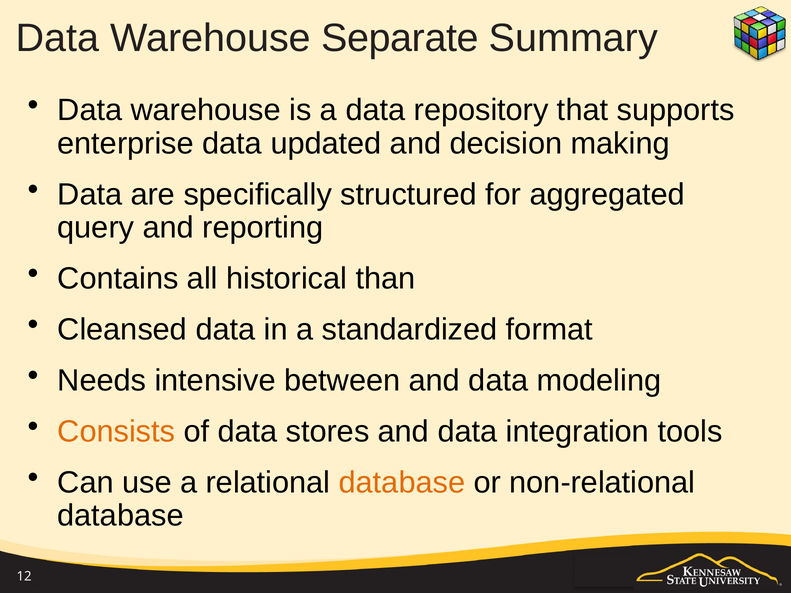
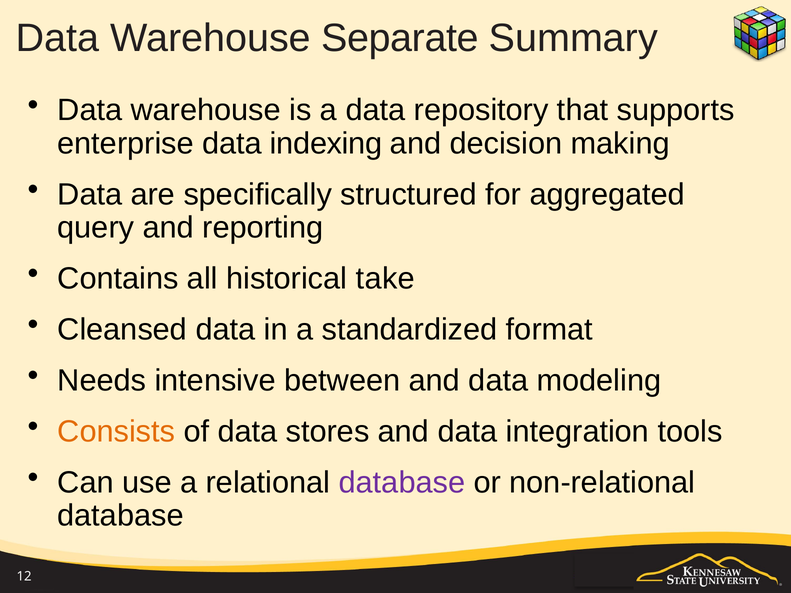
updated: updated -> indexing (326, 143)
than: than -> take (385, 279)
database colour: orange -> purple (402, 483)
